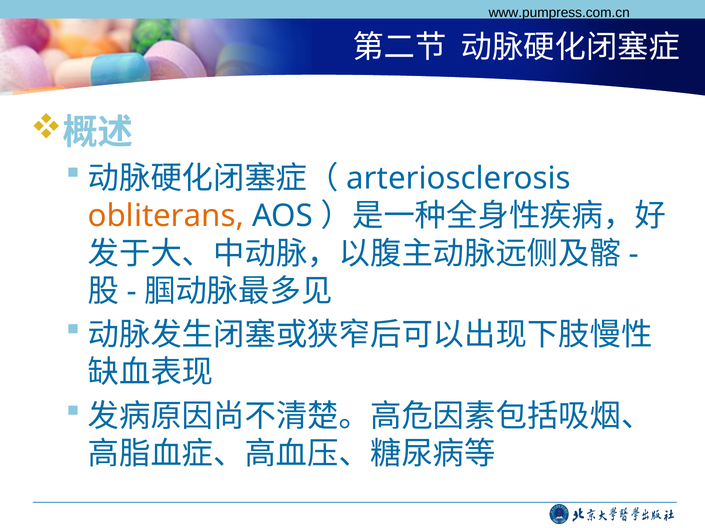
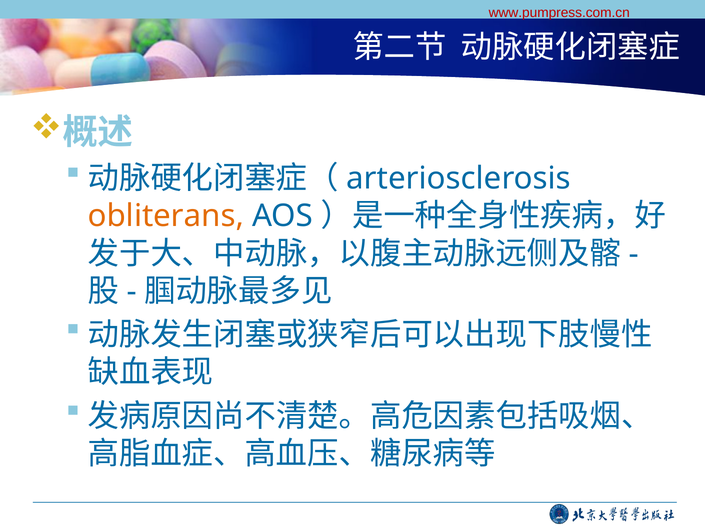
www.pumpress.com.cn colour: black -> red (559, 13)
